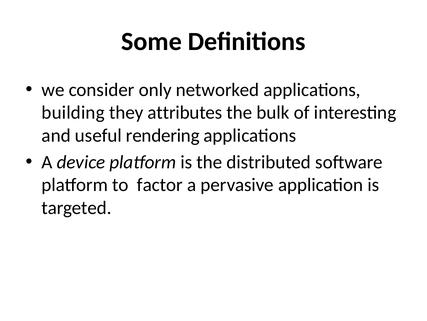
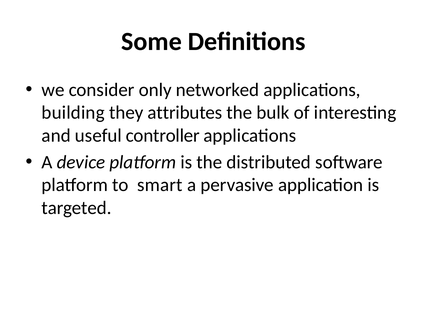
rendering: rendering -> controller (163, 135)
factor: factor -> smart (160, 185)
